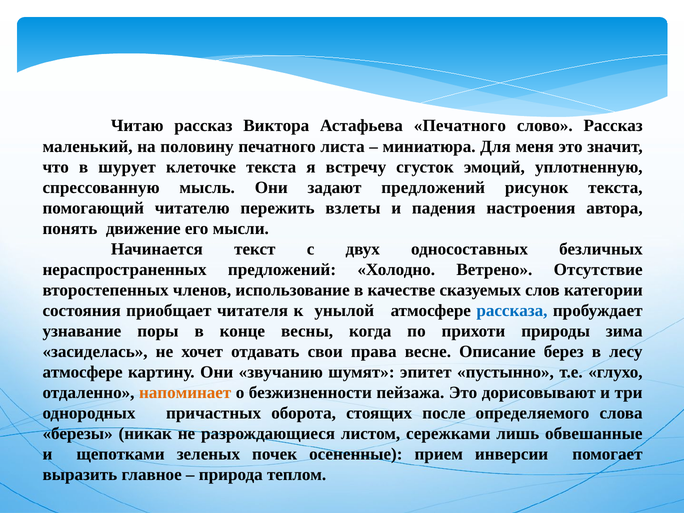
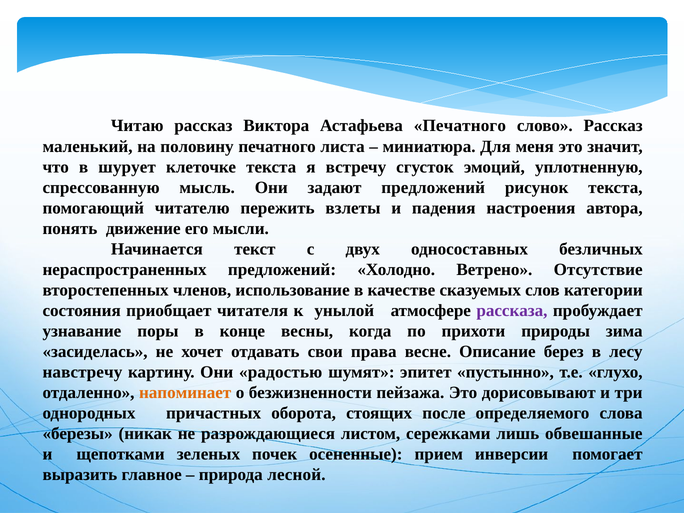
рассказа colour: blue -> purple (512, 311)
атмосфере: атмосфере -> навстречу (82, 372)
звучанию: звучанию -> радостью (281, 372)
теплом: теплом -> лесной (296, 475)
